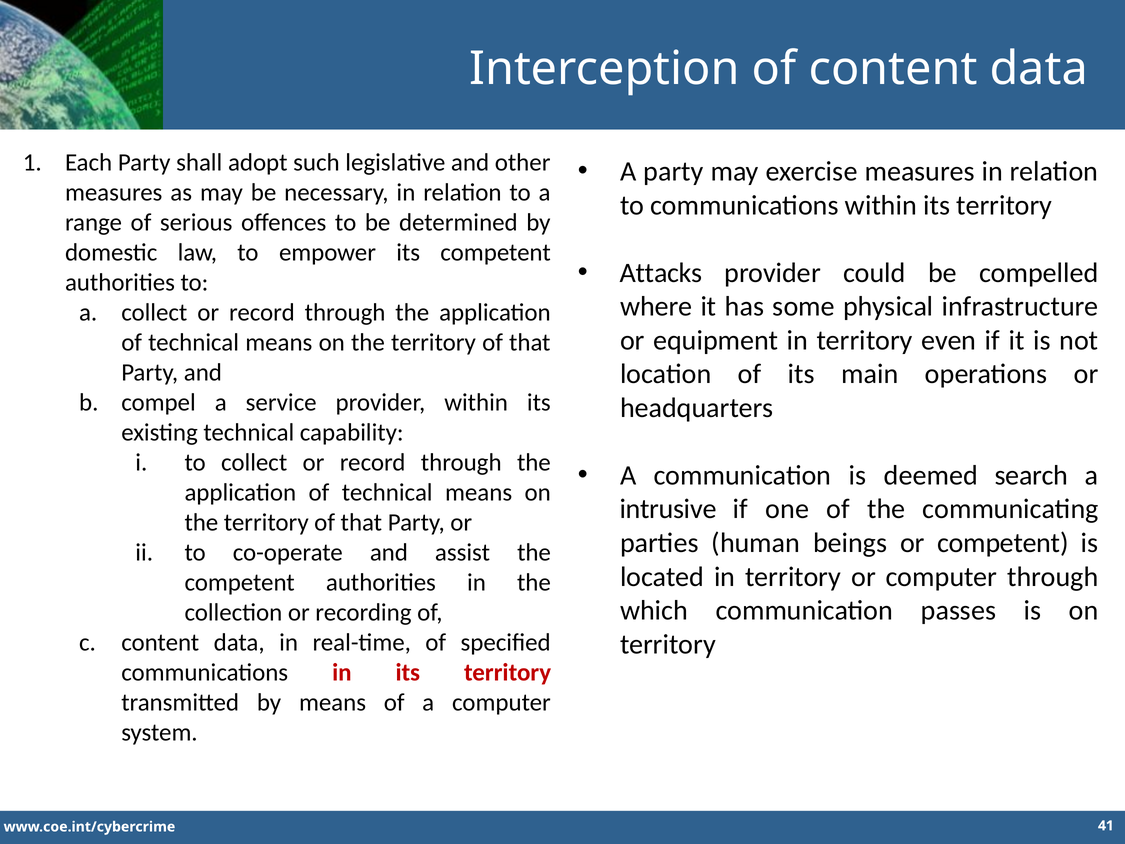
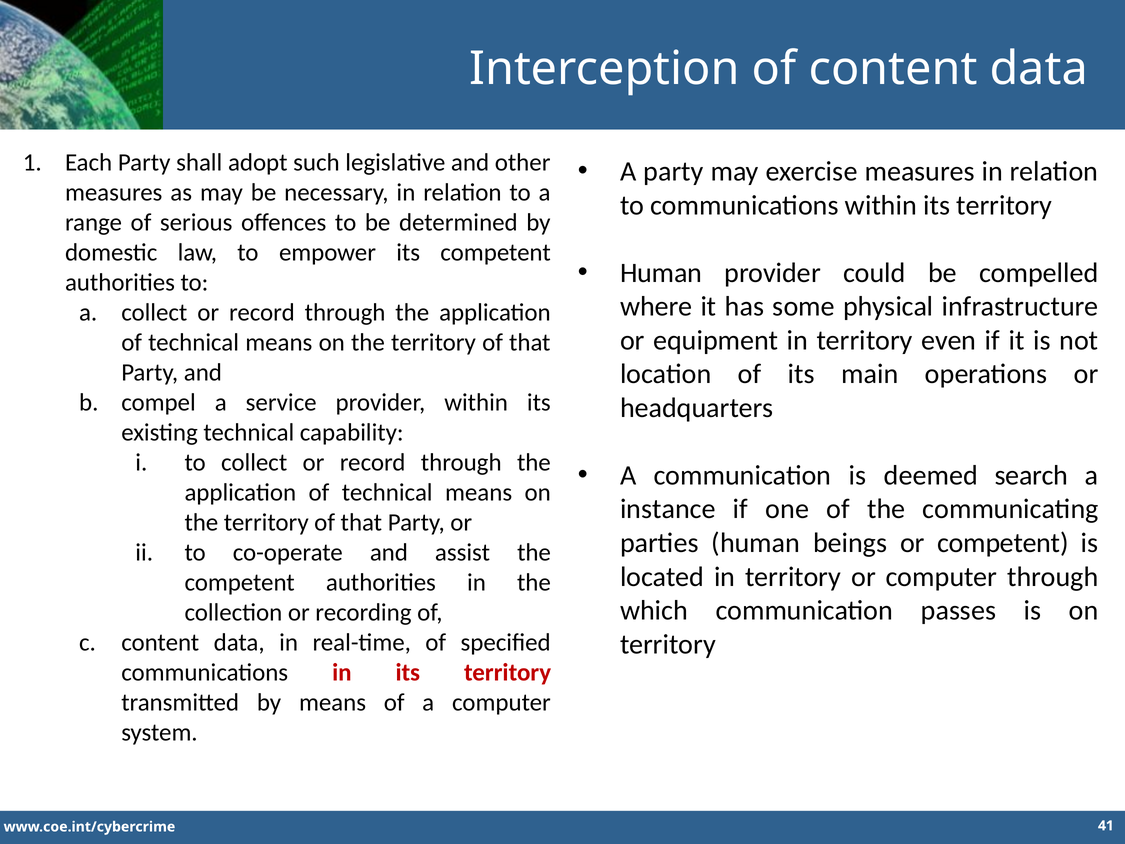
Attacks: Attacks -> Human (661, 273)
intrusive: intrusive -> instance (668, 509)
